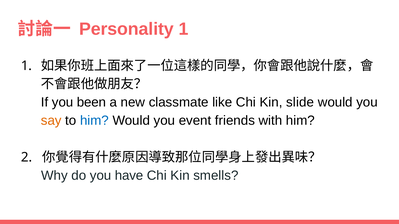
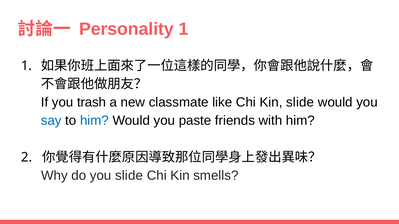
been: been -> trash (92, 102)
say colour: orange -> blue (51, 121)
event: event -> paste (195, 121)
you have: have -> slide (129, 176)
